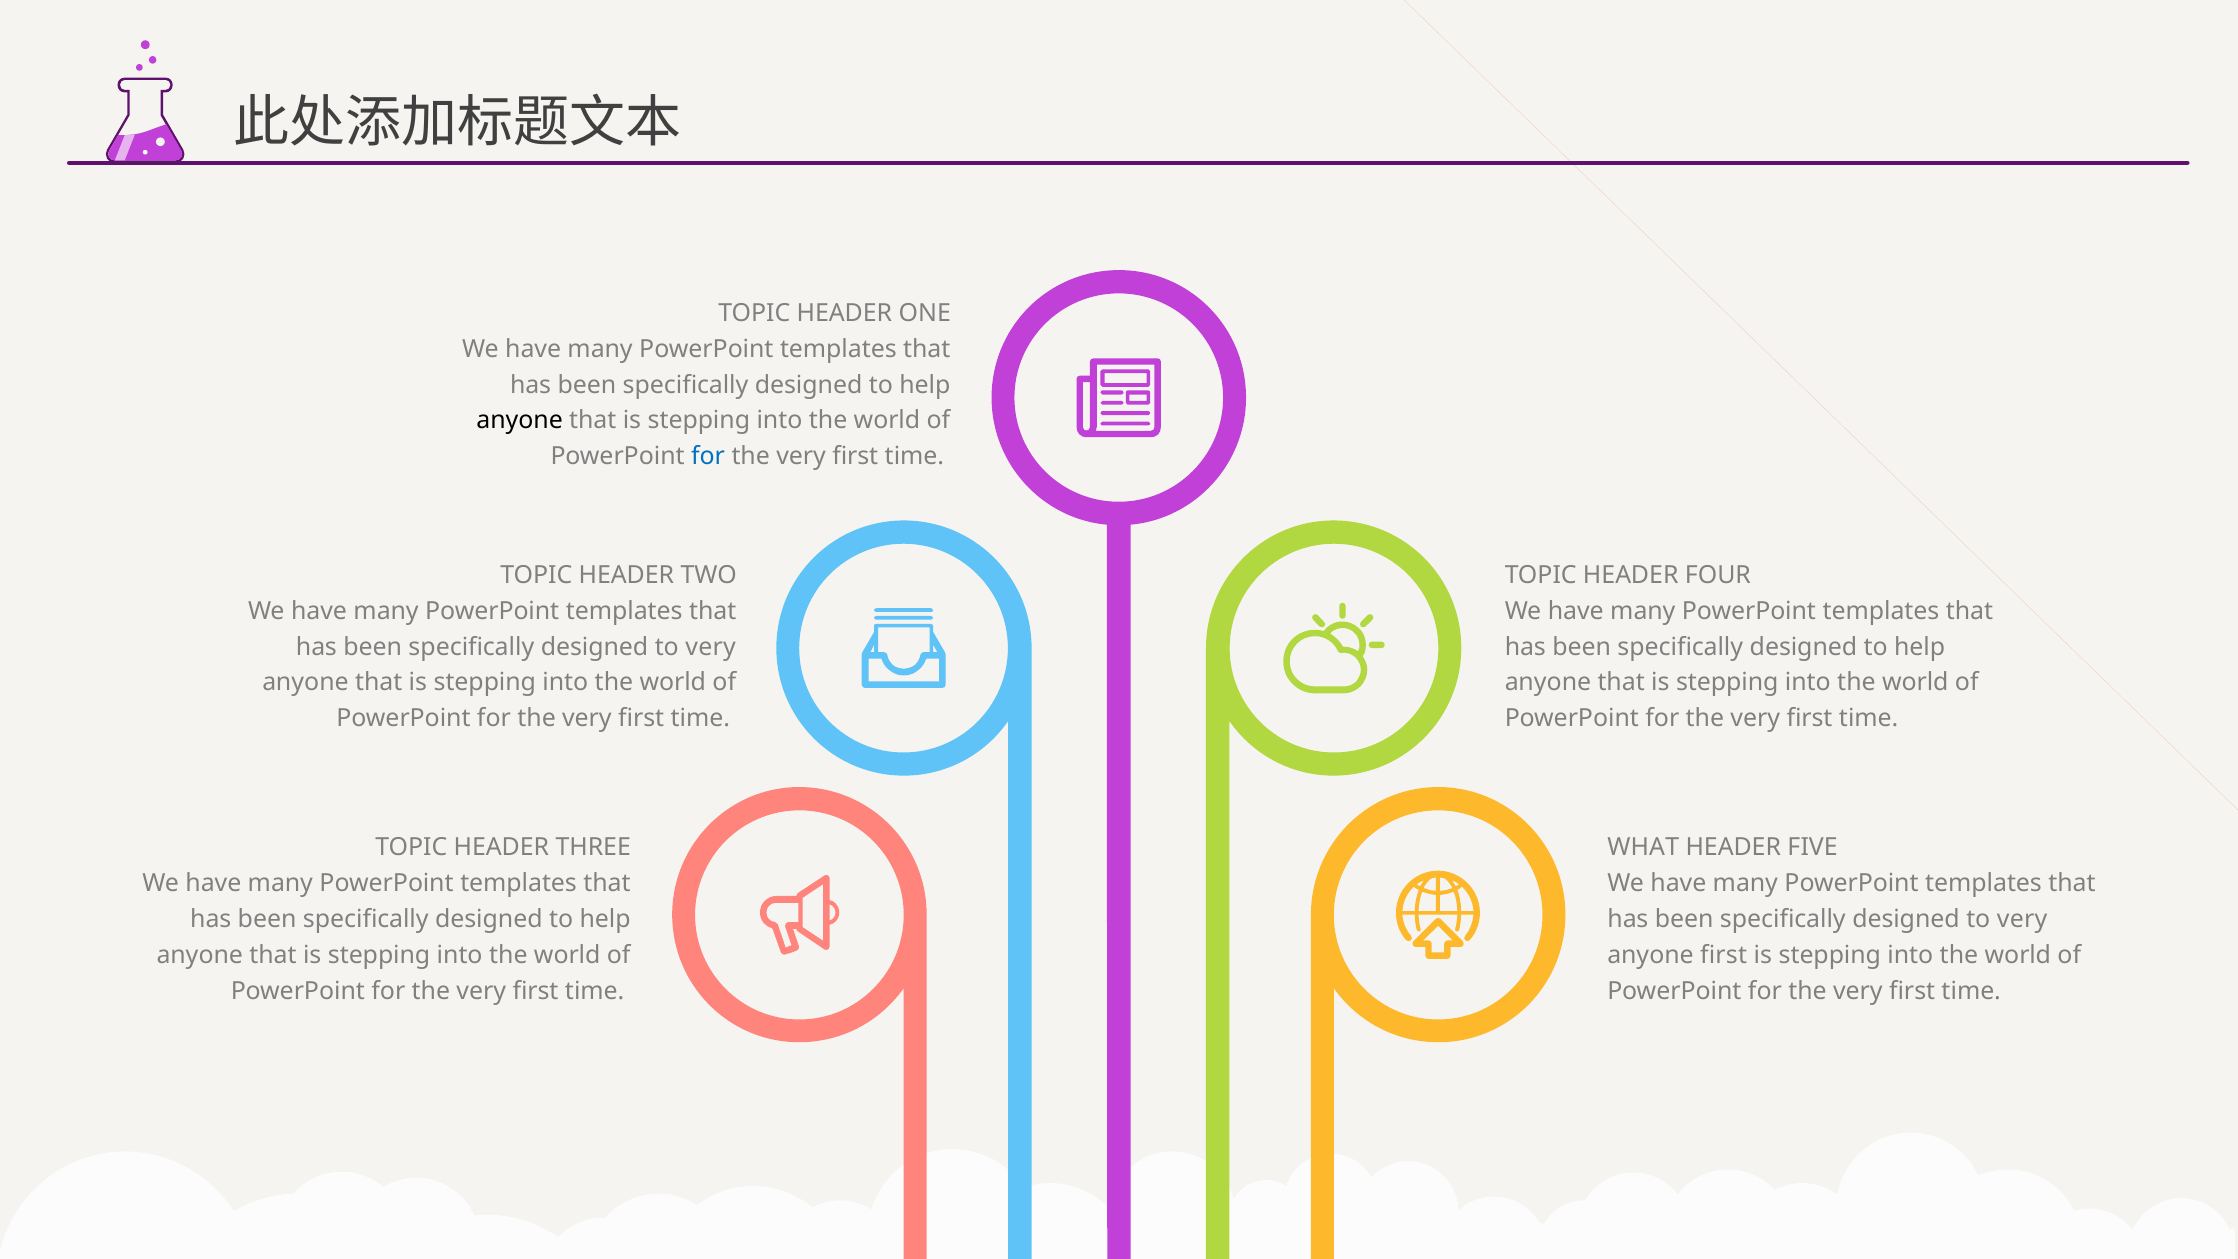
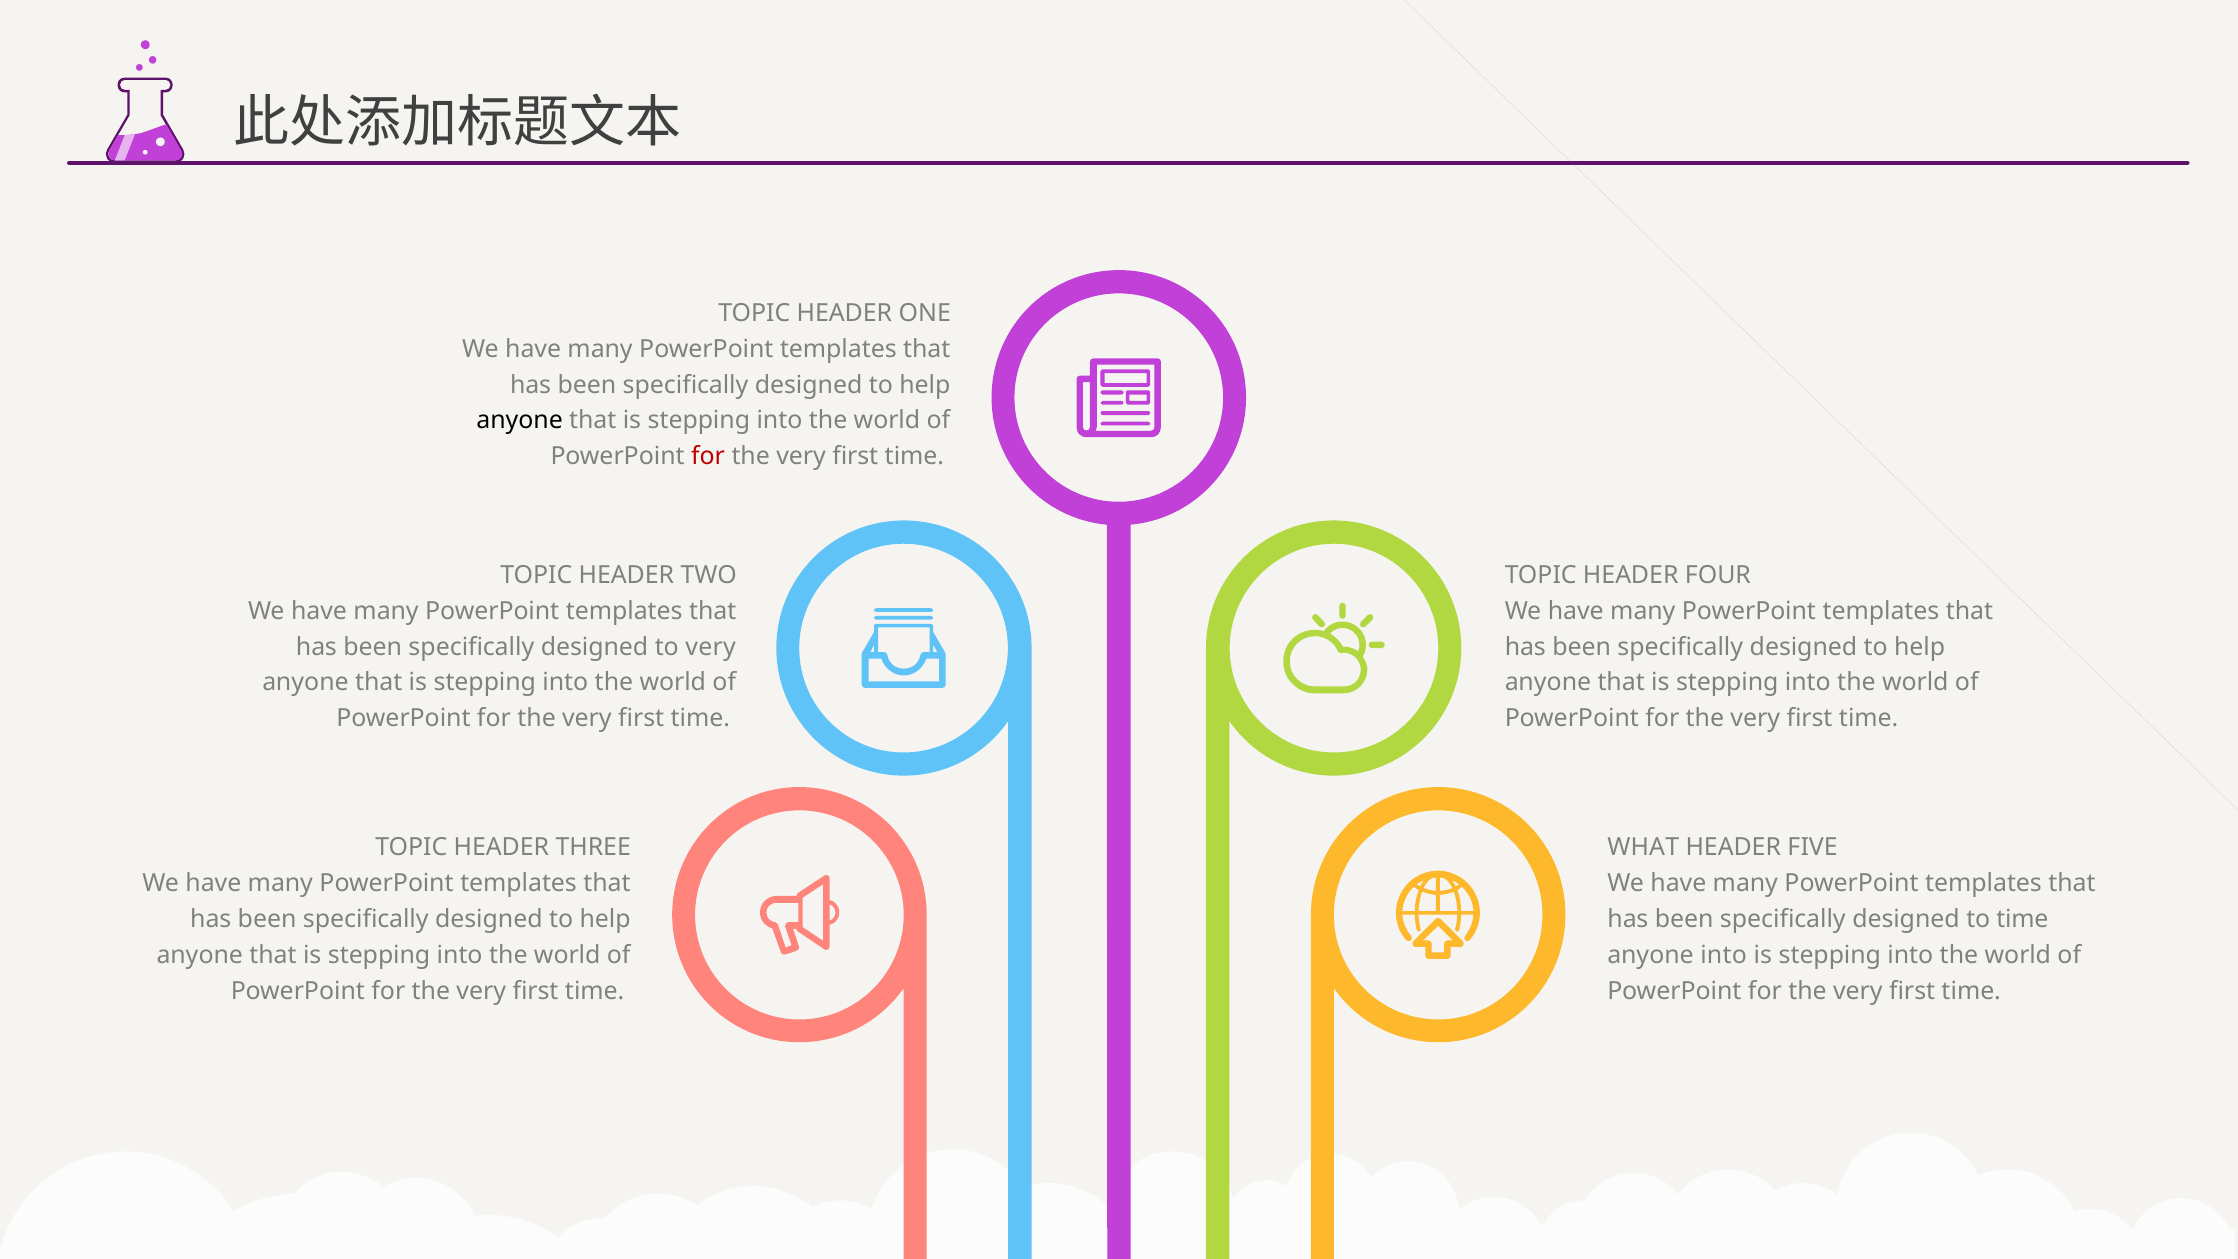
for colour: blue -> red (708, 456)
very: very -> time (2022, 919)
anyone first: first -> into (1724, 955)
